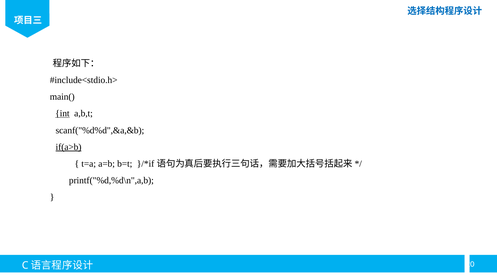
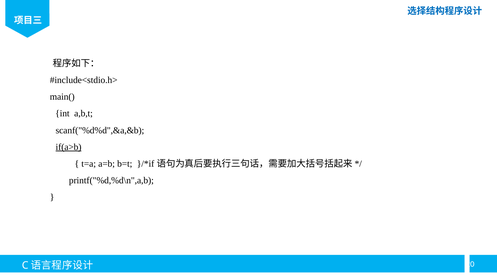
int underline: present -> none (62, 114)
